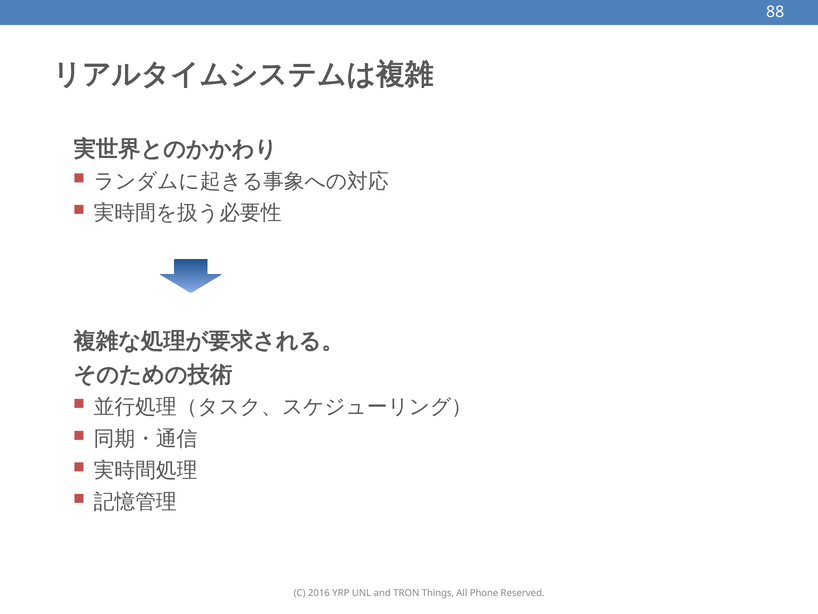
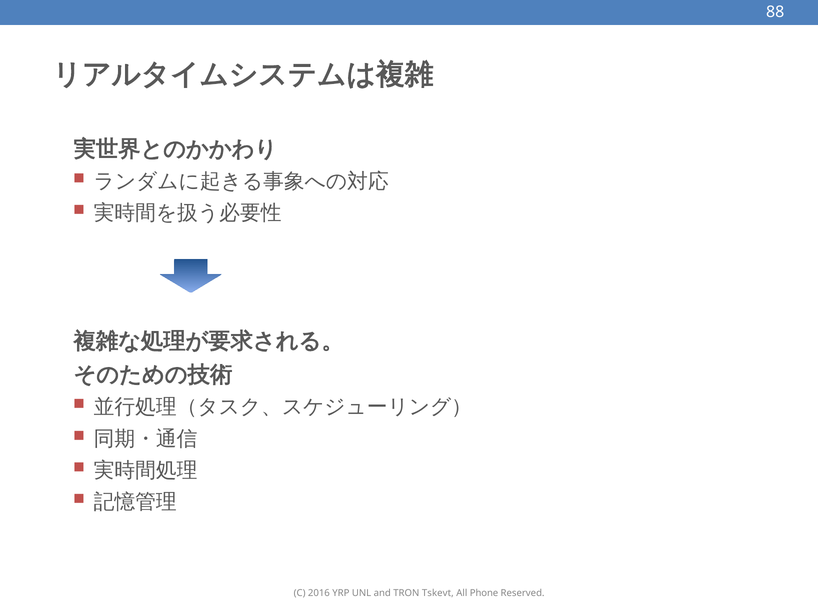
Things: Things -> Tskevt (438, 593)
